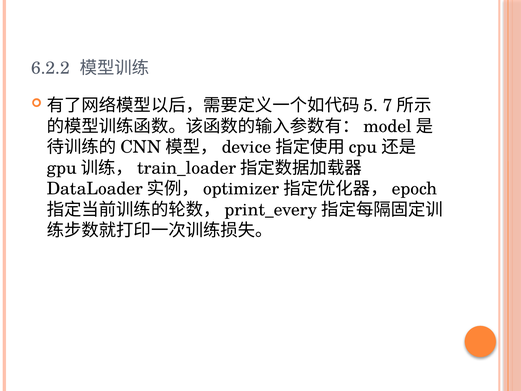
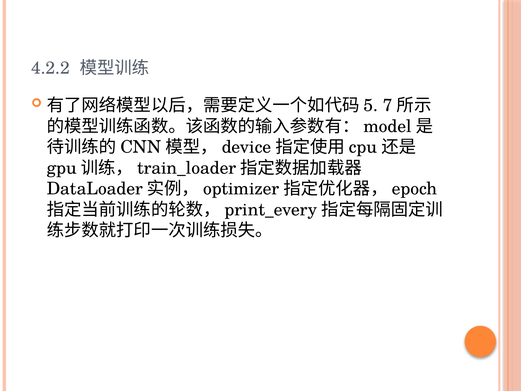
6.2.2: 6.2.2 -> 4.2.2 (50, 68)
